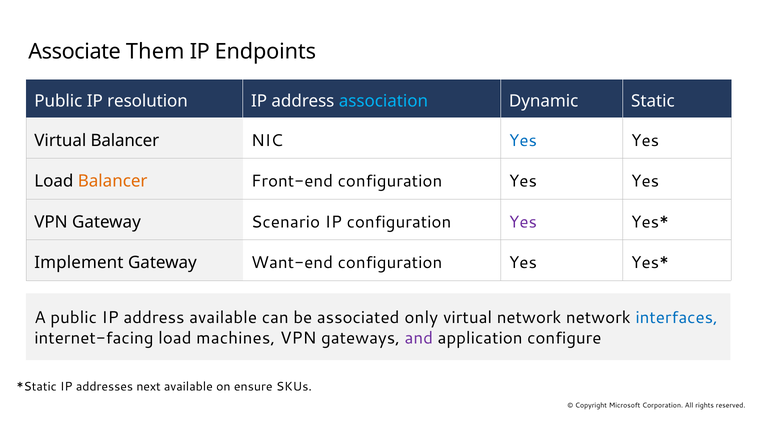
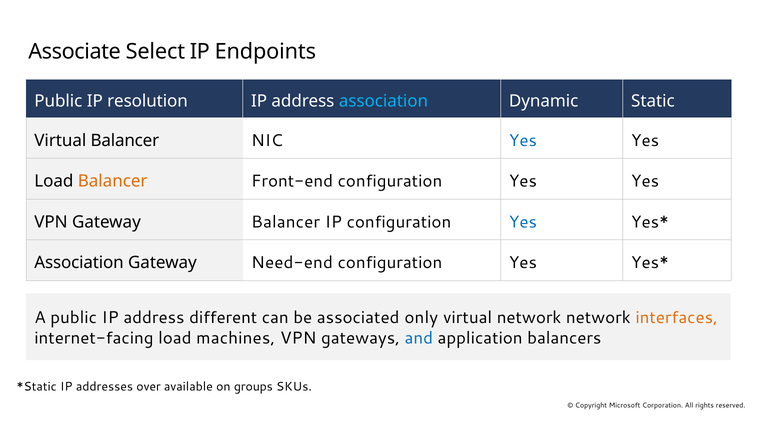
Them: Them -> Select (155, 52)
Gateway Scenario: Scenario -> Balancer (286, 222)
Yes colour: purple -> blue (523, 222)
Implement: Implement -> Association (79, 263)
Want-end: Want-end -> Need-end (292, 263)
address available: available -> different (223, 317)
interfaces colour: blue -> orange (677, 317)
and colour: purple -> blue (419, 338)
configure: configure -> balancers (564, 338)
next: next -> over (149, 387)
ensure: ensure -> groups (253, 387)
